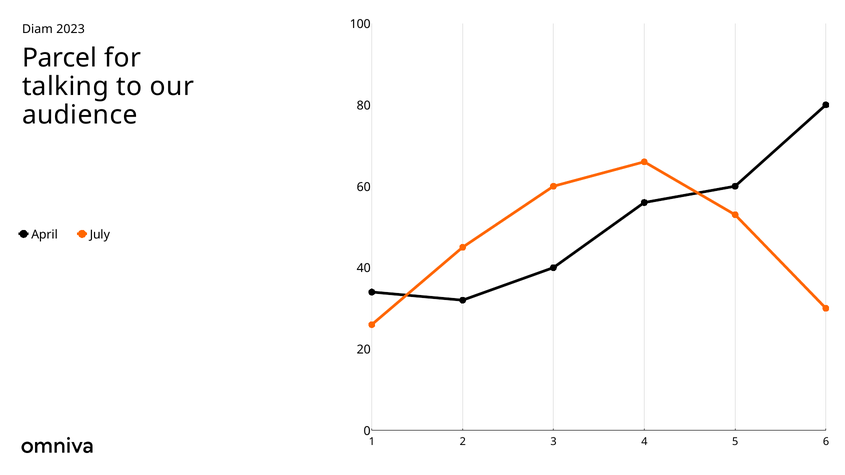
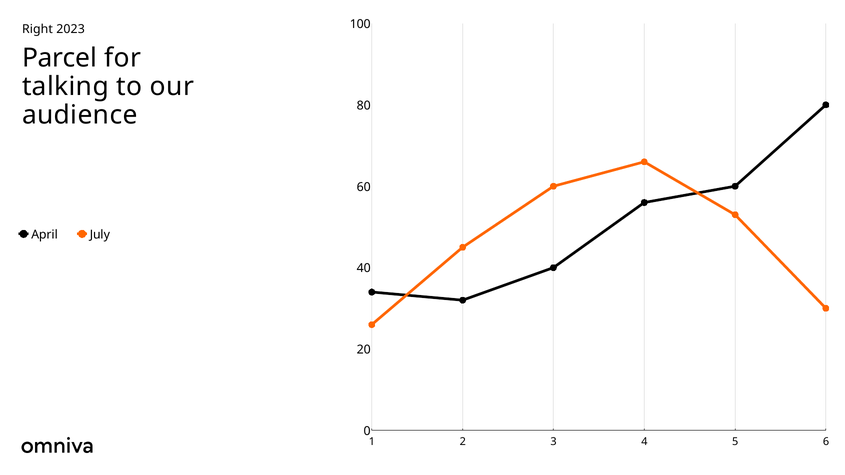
Diam: Diam -> Right (37, 29)
